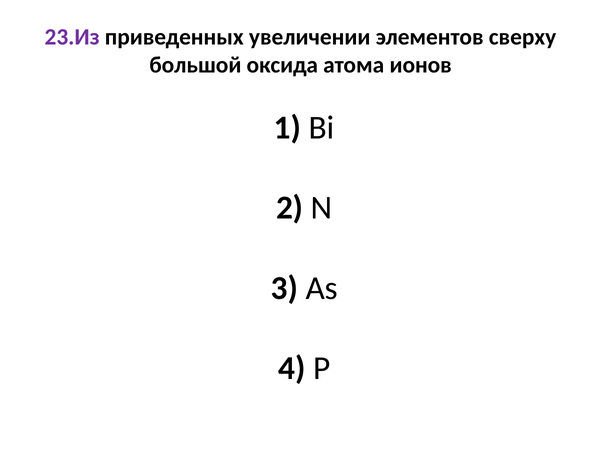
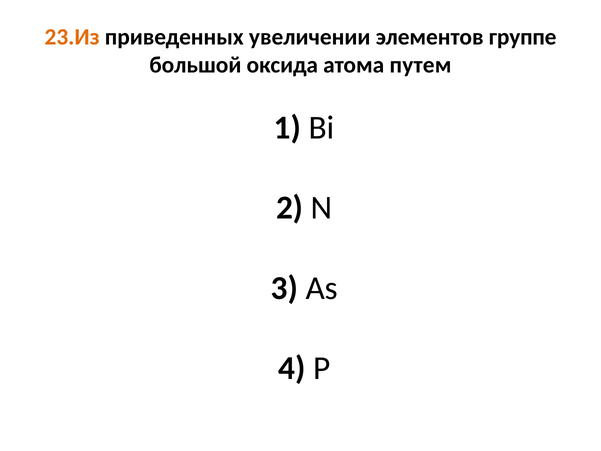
23.Из colour: purple -> orange (72, 37)
сверху: сверху -> группе (523, 37)
ионов: ионов -> путем (421, 65)
